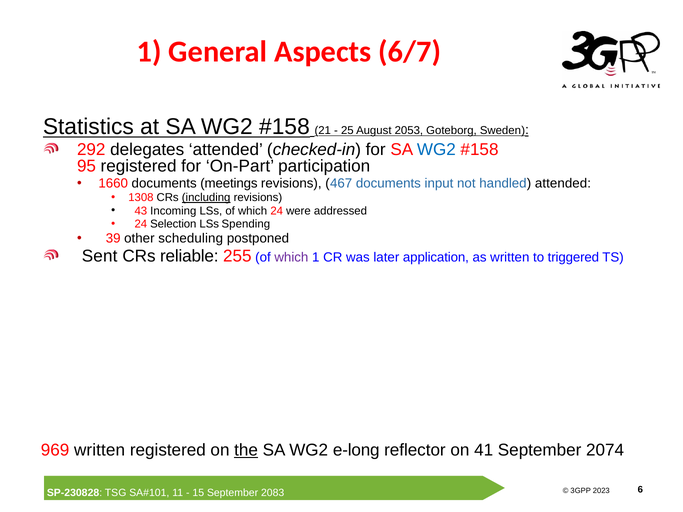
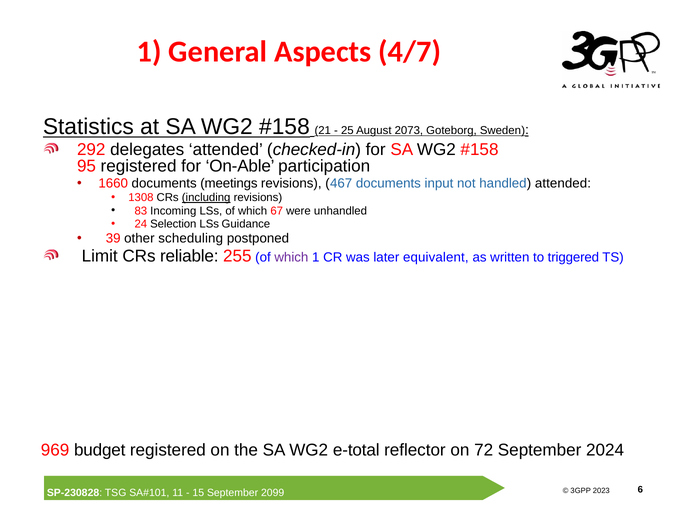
6/7: 6/7 -> 4/7 (410, 52)
2053: 2053 -> 2073 (409, 131)
WG2 colour: blue -> black (436, 150)
On-Part: On-Part -> On-Able (240, 166)
43: 43 -> 83 (141, 211)
which 24: 24 -> 67 (277, 211)
addressed: addressed -> unhandled (340, 211)
Spending: Spending -> Guidance (246, 224)
Sent: Sent -> Limit (100, 256)
application: application -> equivalent (436, 258)
969 written: written -> budget (100, 450)
the underline: present -> none (246, 450)
e-long: e-long -> e-total (356, 450)
41: 41 -> 72 (484, 450)
2074: 2074 -> 2024 (605, 450)
2083: 2083 -> 2099 (273, 493)
